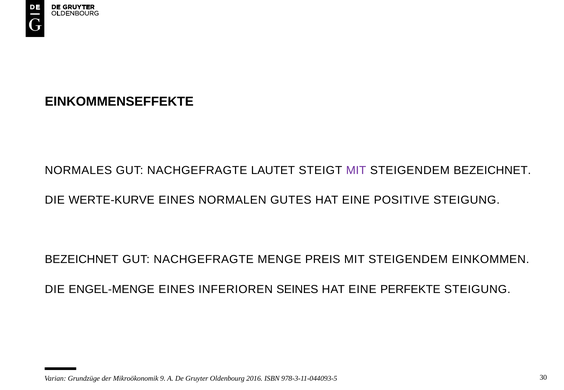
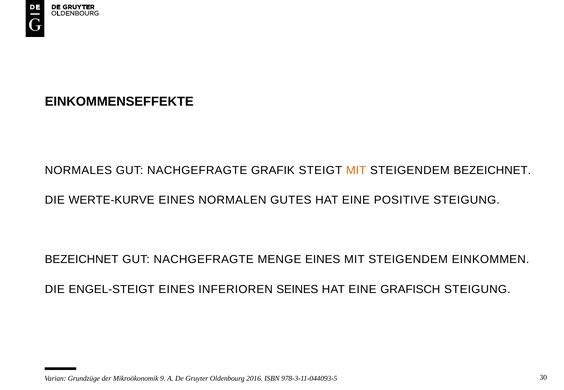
LAUTET: LAUTET -> GRAFIK (273, 170)
MIT colour: purple -> orange (356, 170)
MENGE PREIS: PREIS -> EINES (323, 260)
ENGEL-MENGE: ENGEL-MENGE -> ENGEL-STEIGT (112, 290)
PERFEKTE: PERFEKTE -> GRAFISCH (410, 290)
